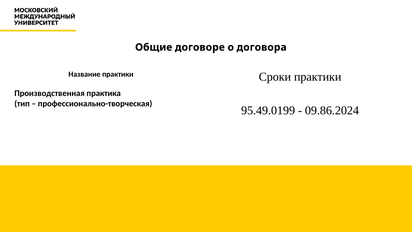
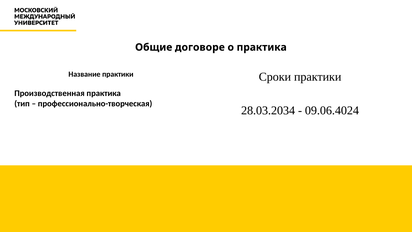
о договора: договора -> практика (262, 47)
95.49.0199: 95.49.0199 -> 28.03.2034 (268, 110)
09.86.2024: 09.86.2024 -> 09.06.4024 (332, 110)
